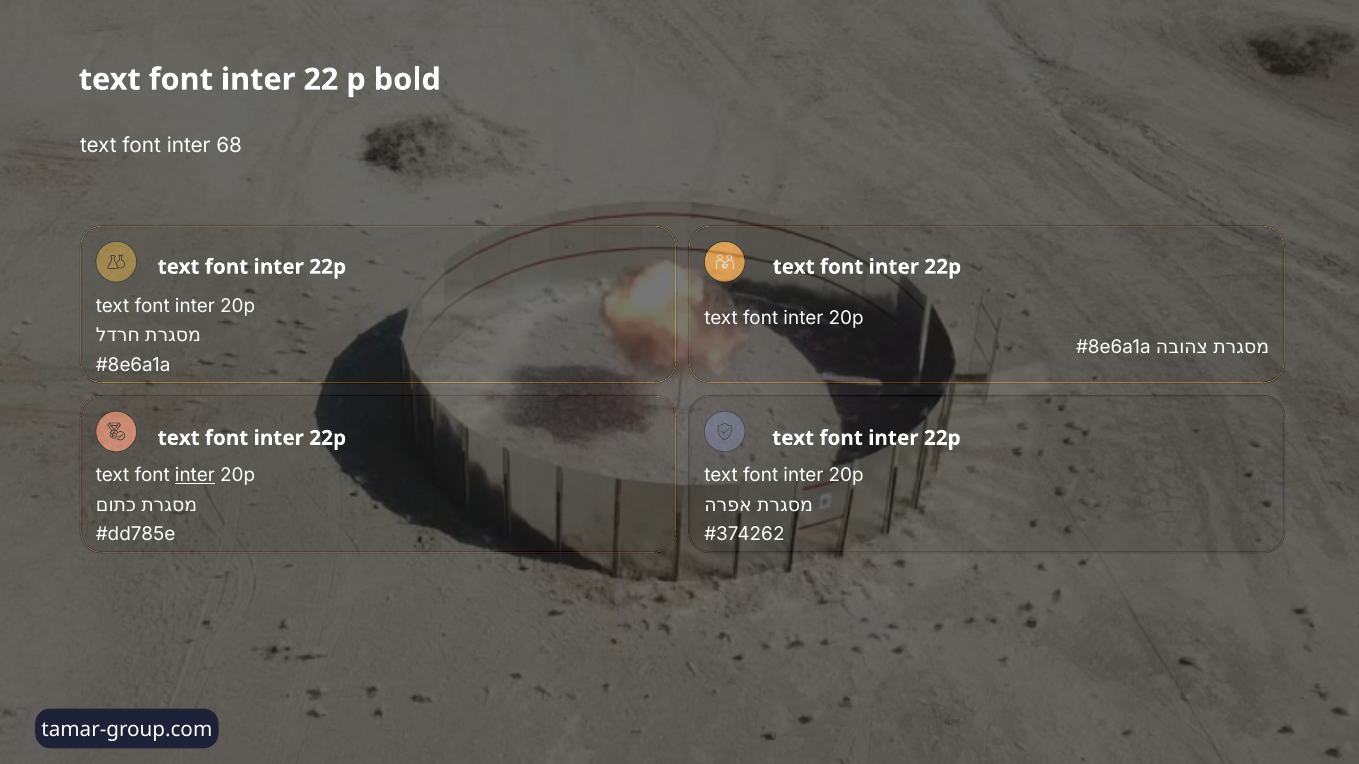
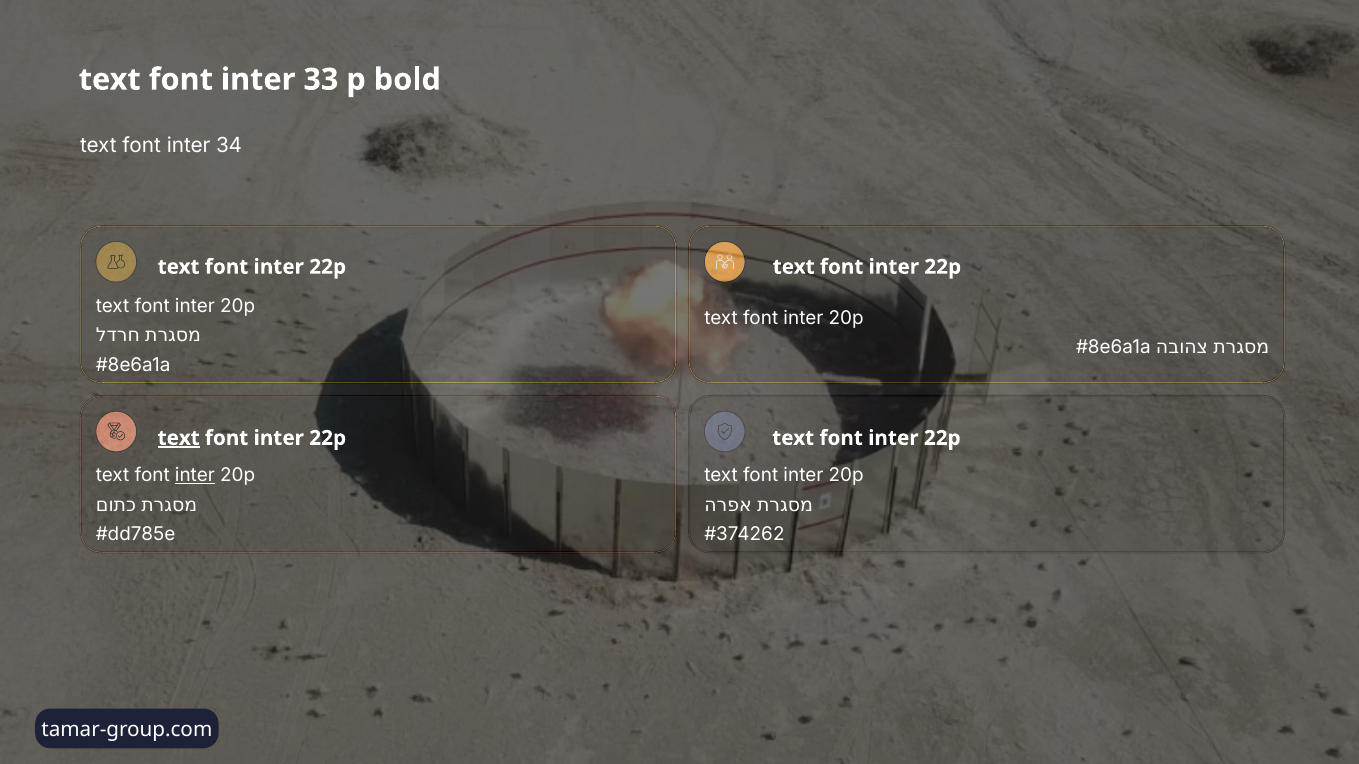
22: 22 -> 33 (321, 80)
68: 68 -> 34 (229, 146)
text underline: none -> present (179, 438)
